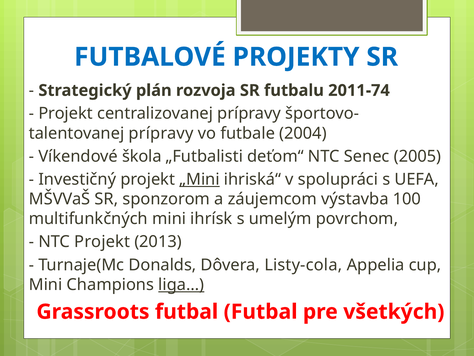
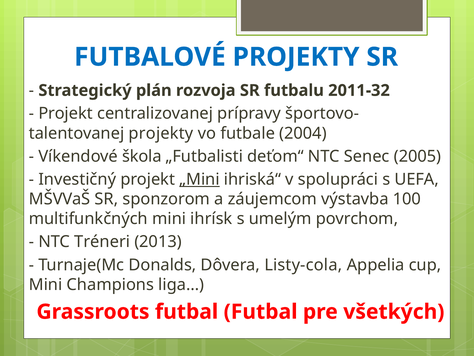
2011-74: 2011-74 -> 2011-32 (359, 90)
prípravy: prípravy -> projekty (161, 133)
NTC Projekt: Projekt -> Tréneri (102, 242)
liga underline: present -> none (181, 284)
